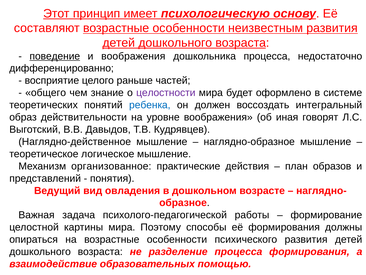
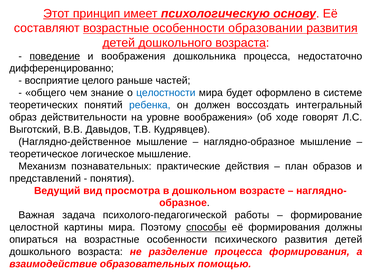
неизвестным: неизвестным -> образовании (265, 28)
целостности colour: purple -> blue (166, 93)
иная: иная -> ходе (287, 117)
организованное: организованное -> познавательных (111, 166)
овладения: овладения -> просмотра (133, 190)
способы underline: none -> present (206, 227)
